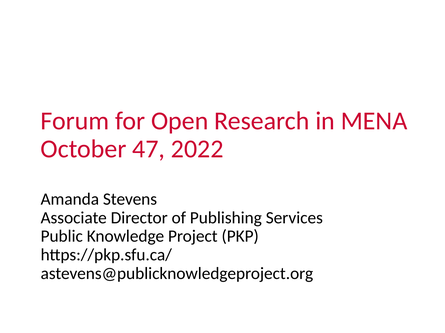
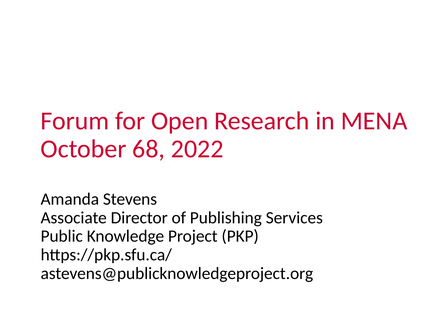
47: 47 -> 68 (149, 149)
